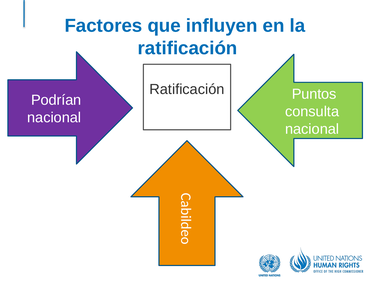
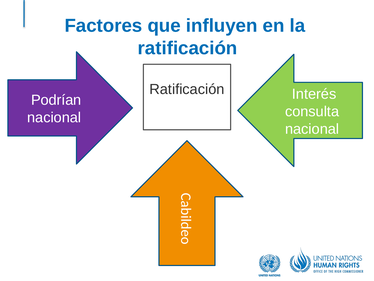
Puntos: Puntos -> Interés (314, 94)
